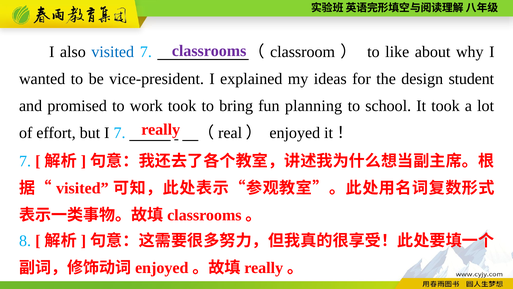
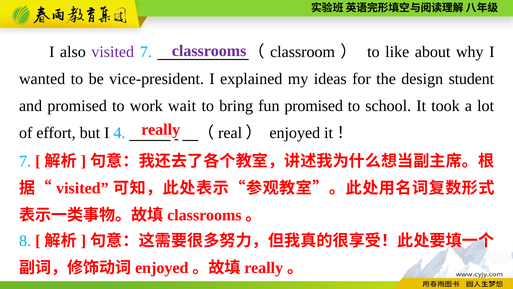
visited colour: blue -> purple (113, 52)
work took: took -> wait (182, 106)
fun planning: planning -> promised (314, 106)
I 7: 7 -> 4 (120, 133)
